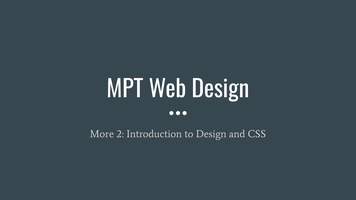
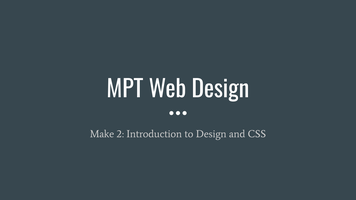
More: More -> Make (102, 134)
